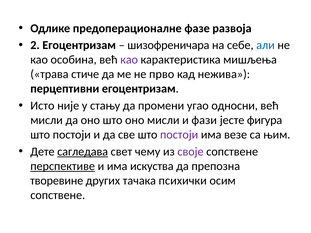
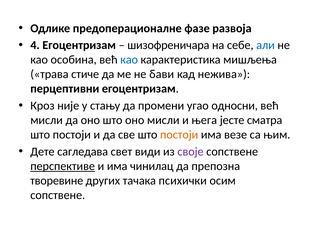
2: 2 -> 4 (35, 45)
као colour: purple -> blue (129, 60)
прво: прво -> бави (162, 74)
Исто: Исто -> Кроз (42, 106)
фази: фази -> њега (204, 120)
фигура: фигура -> сматра (265, 120)
постоји colour: purple -> orange (179, 135)
сагледава underline: present -> none (83, 152)
чему: чему -> види (148, 152)
искуства: искуства -> чинилац (152, 166)
